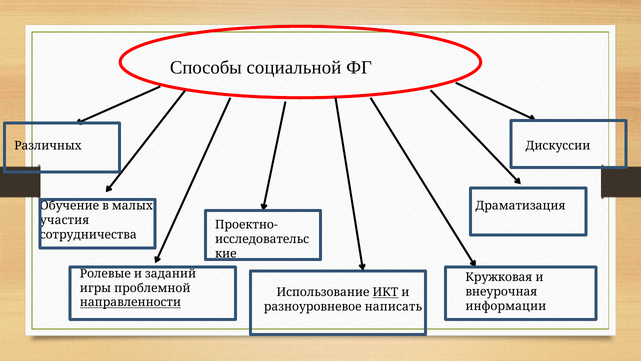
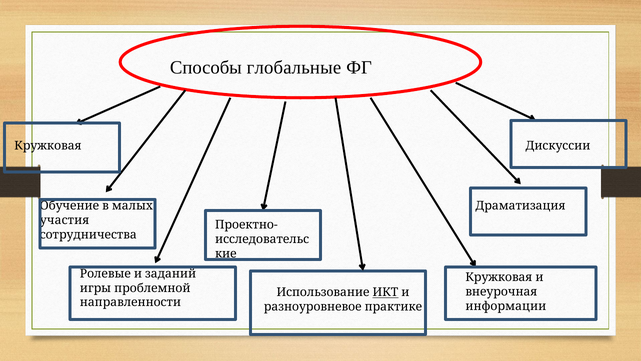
социальной: социальной -> глобальные (294, 67)
Различных: Различных -> Кружковая (48, 146)
направленности underline: present -> none (130, 302)
написать: написать -> практике (393, 307)
